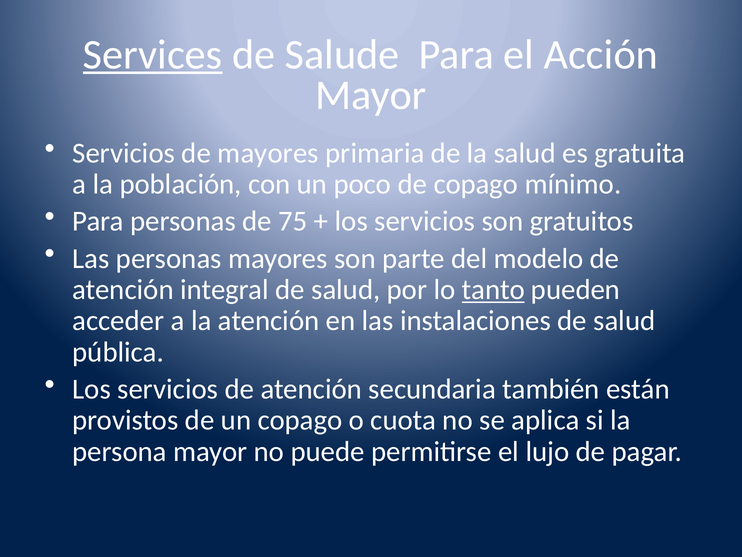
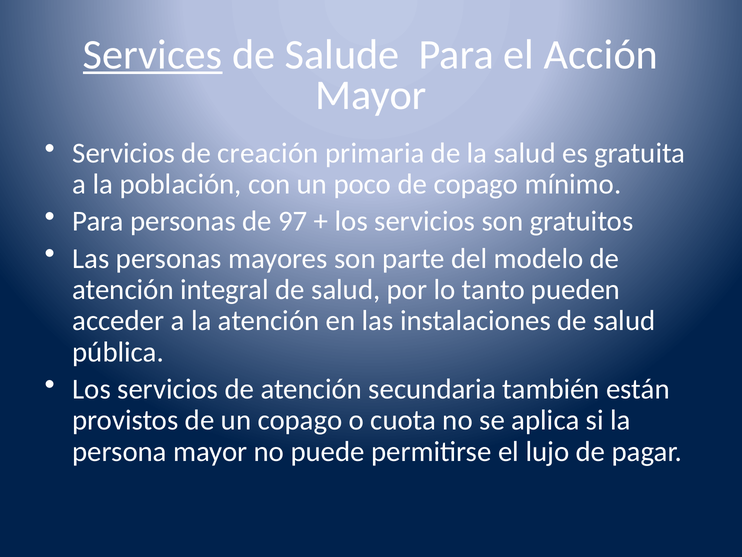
de mayores: mayores -> creación (268, 153)
75: 75 -> 97 (293, 221)
tanto underline: present -> none (493, 289)
